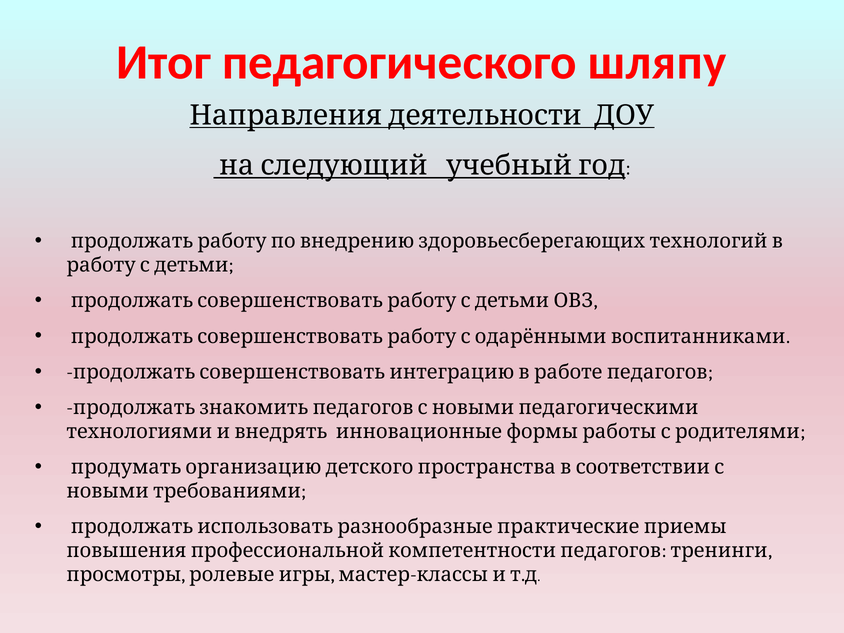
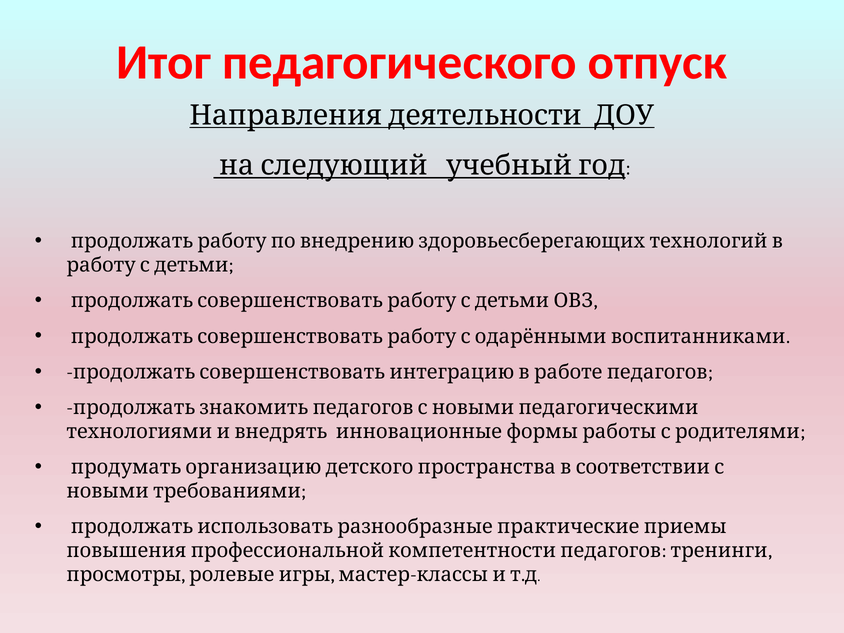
шляпу: шляпу -> отпуск (657, 63)
